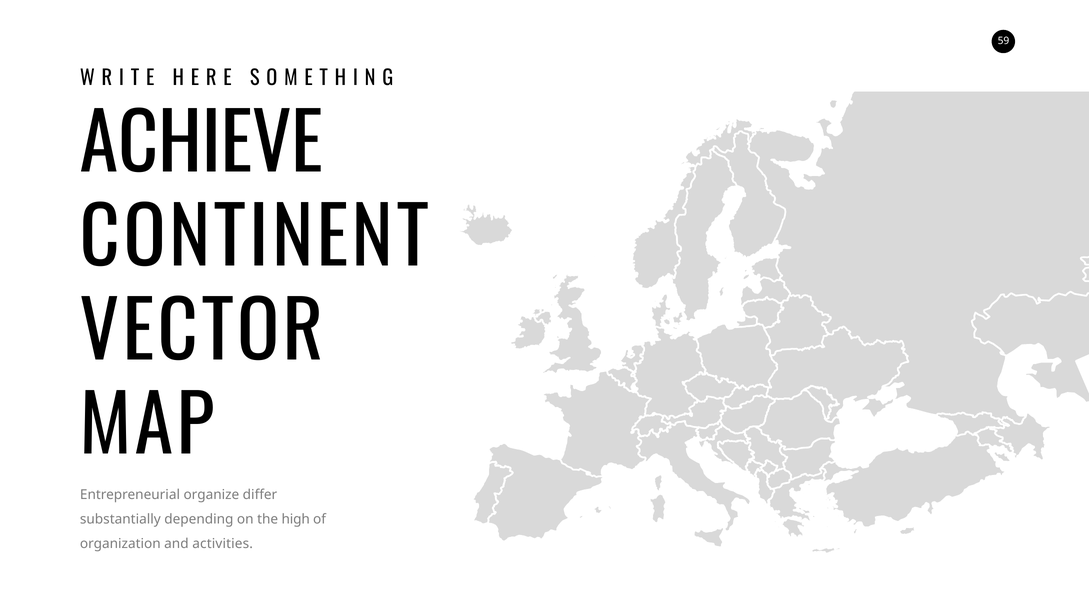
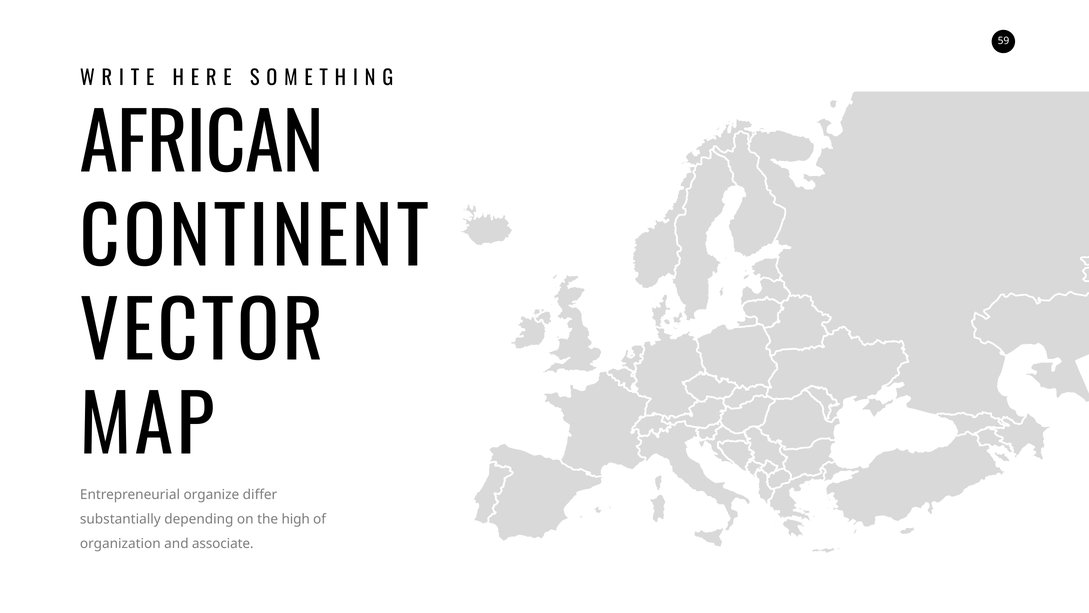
ACHIEVE: ACHIEVE -> AFRICAN (202, 146)
activities: activities -> associate (223, 544)
